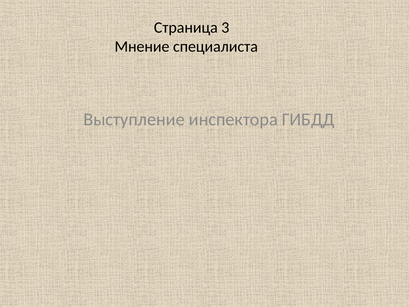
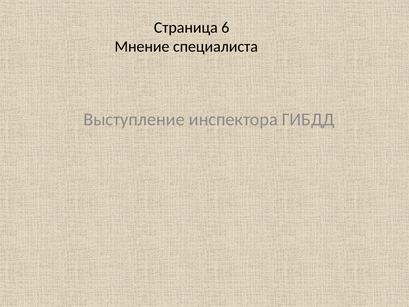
3: 3 -> 6 (225, 28)
